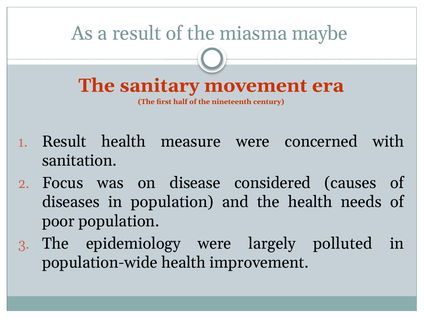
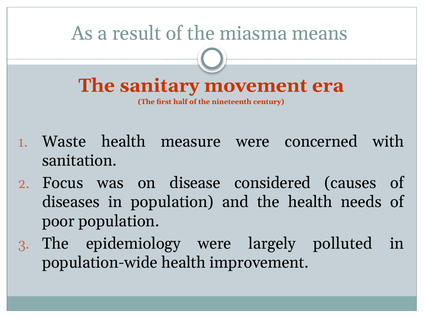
maybe: maybe -> means (320, 33)
Result: Result -> Waste (64, 142)
